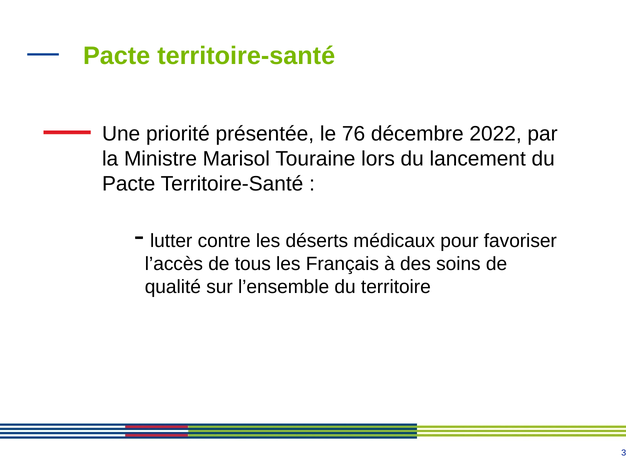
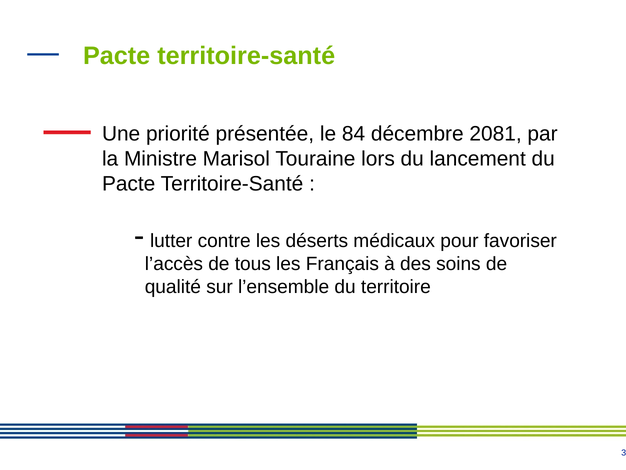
76: 76 -> 84 (354, 134)
2022: 2022 -> 2081 (496, 134)
